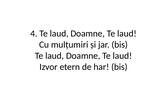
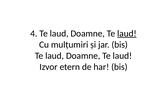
laud underline: none -> present (127, 33)
